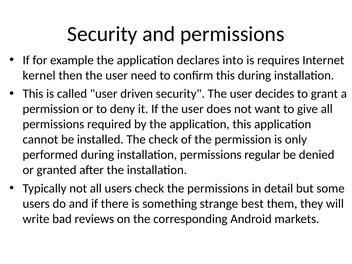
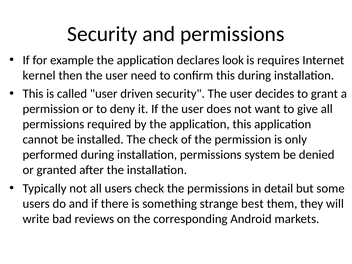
into: into -> look (233, 60)
regular: regular -> system (262, 155)
